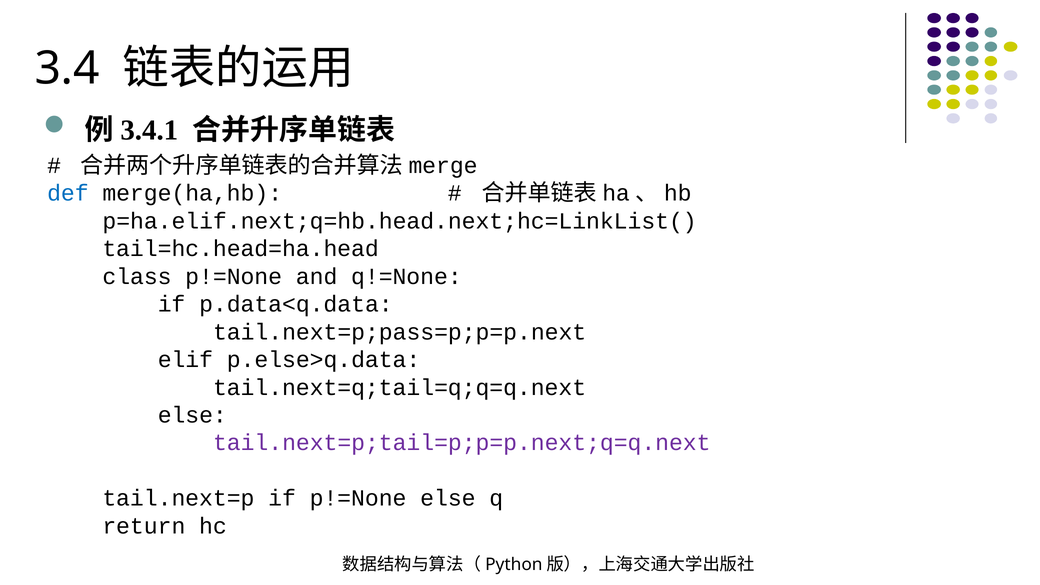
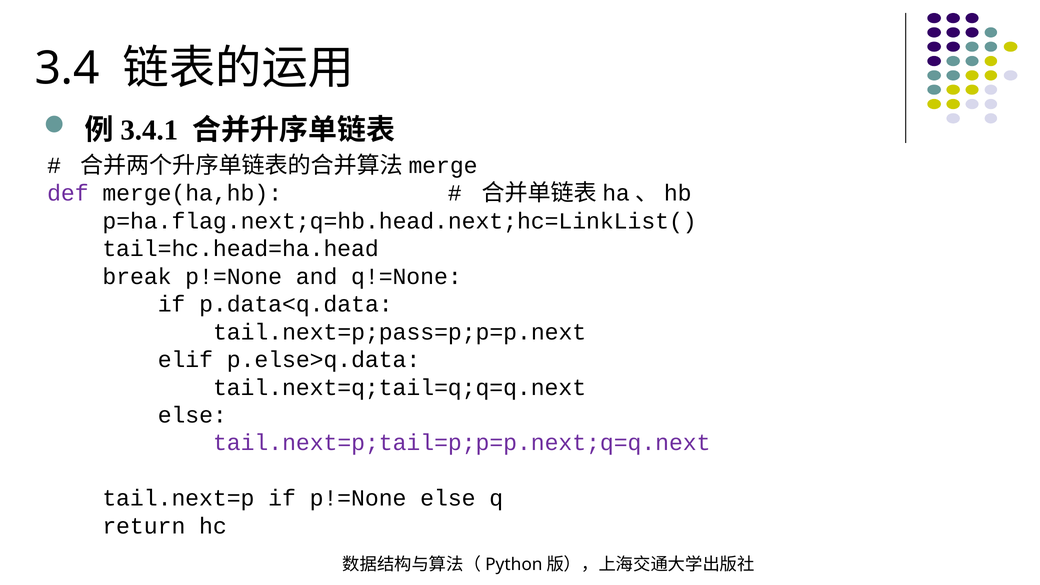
def colour: blue -> purple (68, 193)
p=ha.elif.next;q=hb.head.next;hc=LinkList(: p=ha.elif.next;q=hb.head.next;hc=LinkList( -> p=ha.flag.next;q=hb.head.next;hc=LinkList( (400, 221)
class: class -> break (137, 277)
